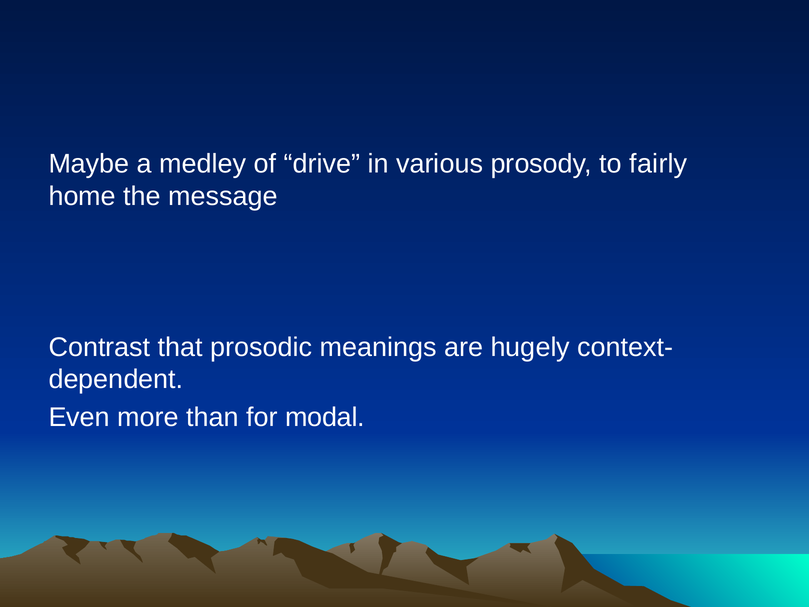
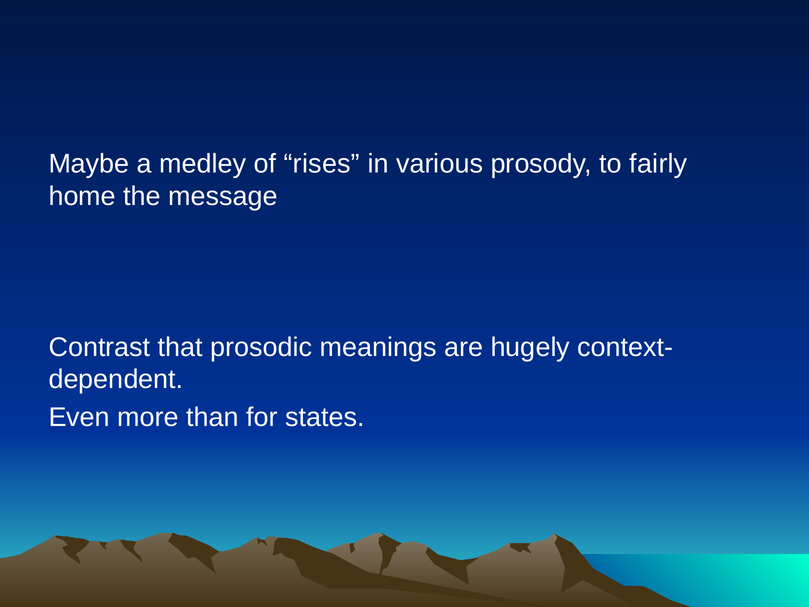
drive: drive -> rises (322, 164)
modal: modal -> states (325, 417)
